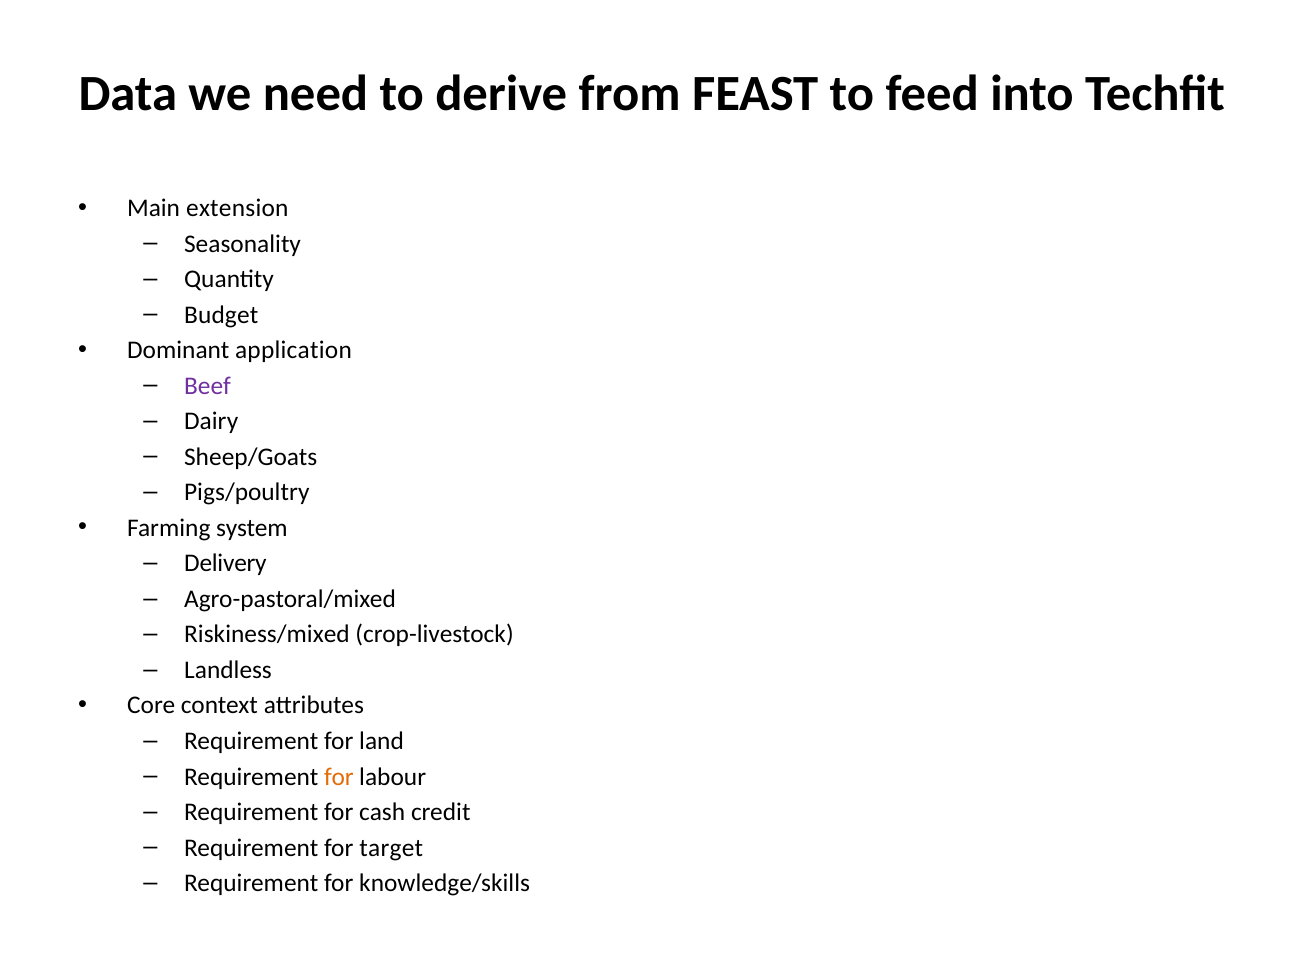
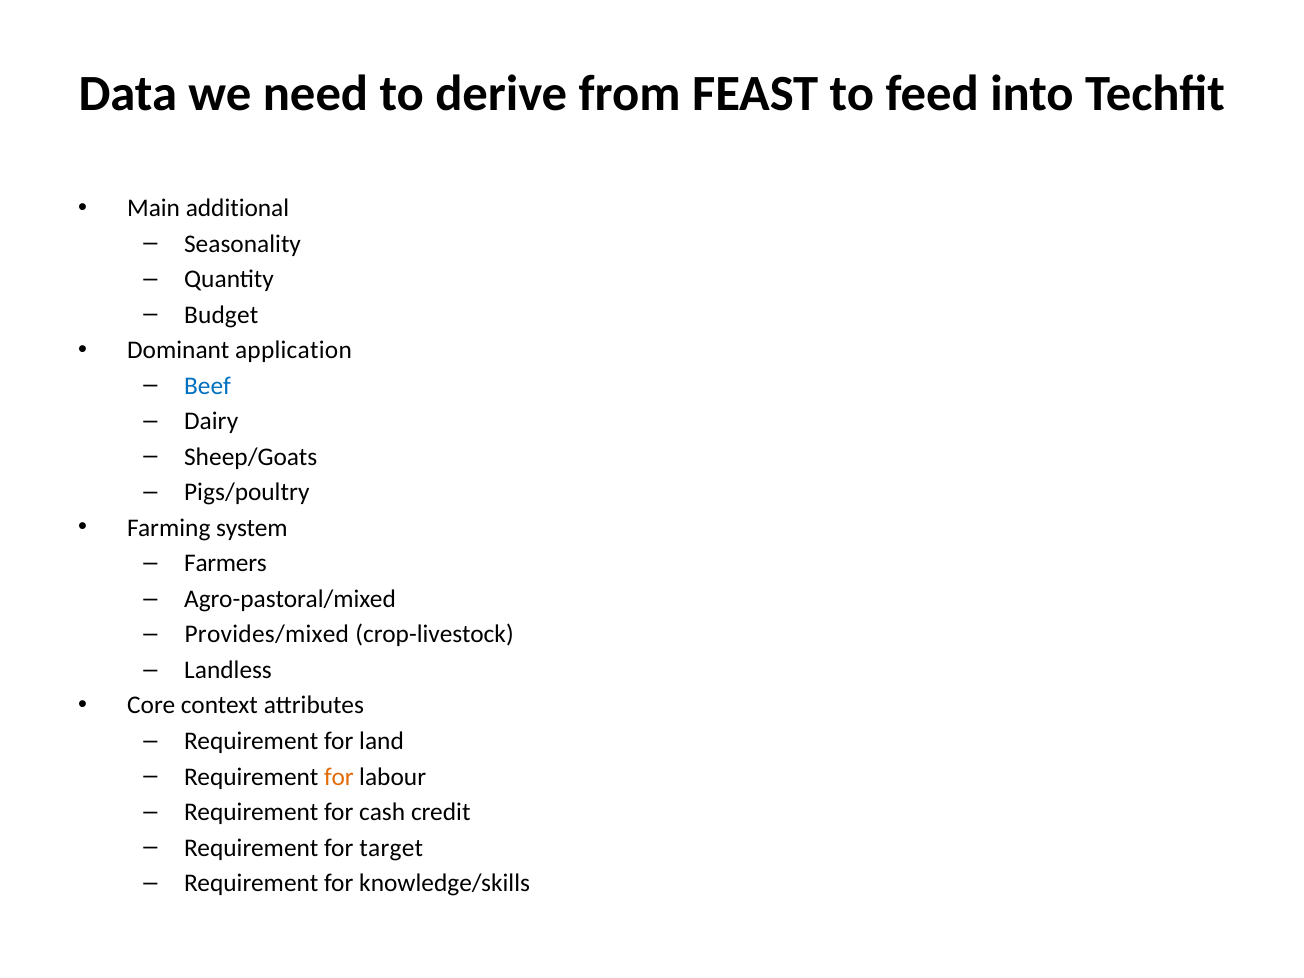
extension: extension -> additional (237, 208)
Beef colour: purple -> blue (208, 386)
Delivery: Delivery -> Farmers (225, 563)
Riskiness/mixed: Riskiness/mixed -> Provides/mixed (267, 635)
